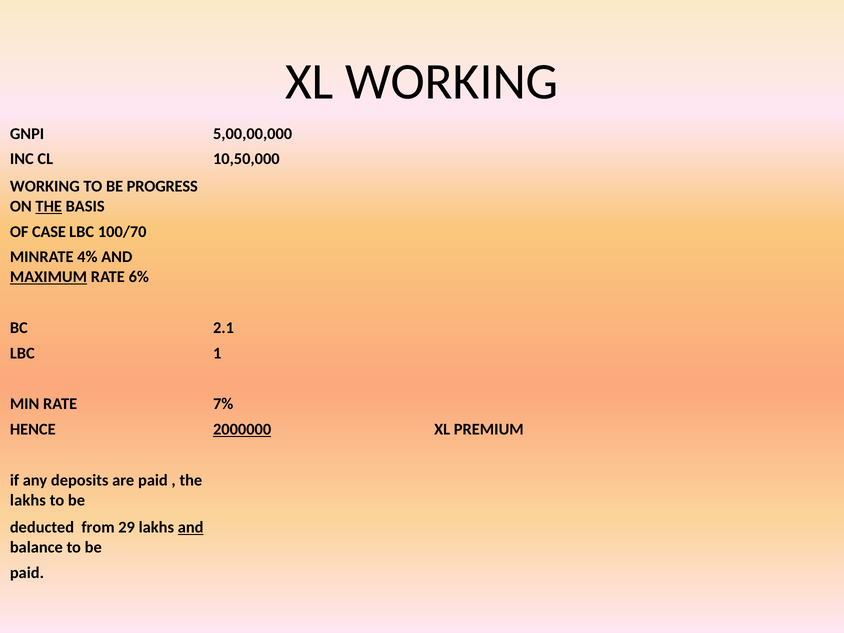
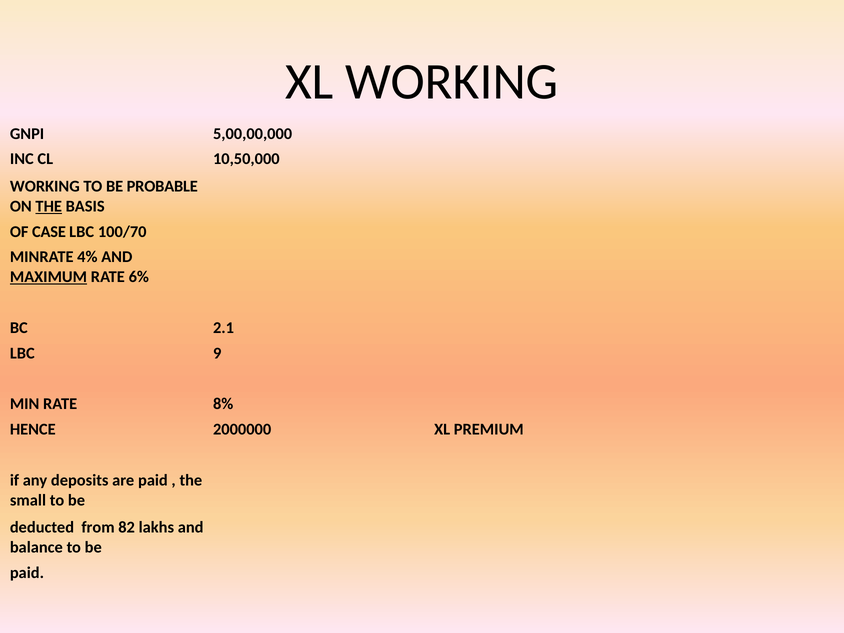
PROGRESS: PROGRESS -> PROBABLE (162, 186)
1: 1 -> 9 (217, 353)
7%: 7% -> 8% (223, 404)
2000000 underline: present -> none (242, 429)
lakhs: lakhs -> small (28, 500)
29: 29 -> 82 (127, 527)
and underline: present -> none (191, 527)
